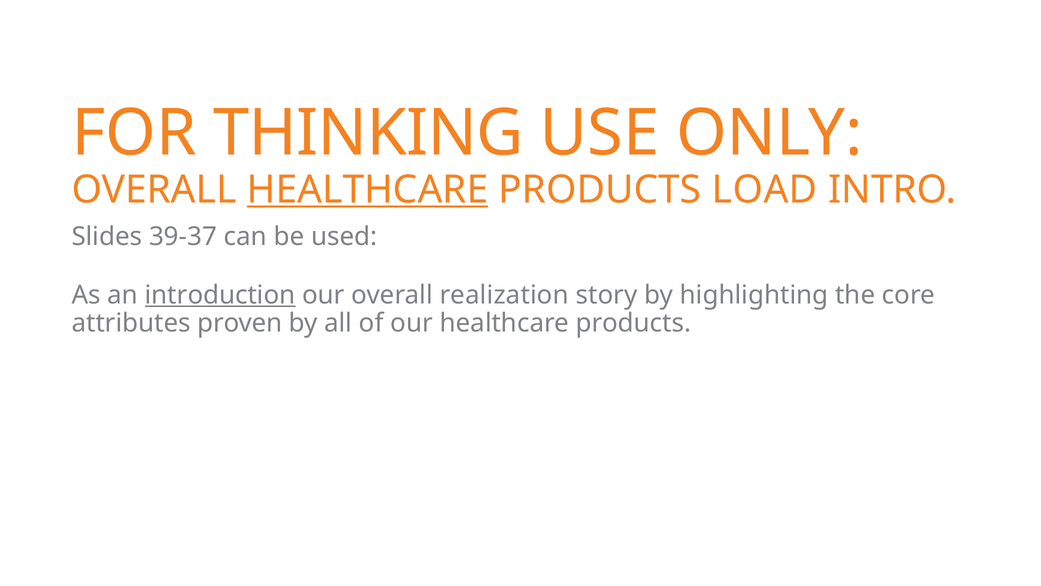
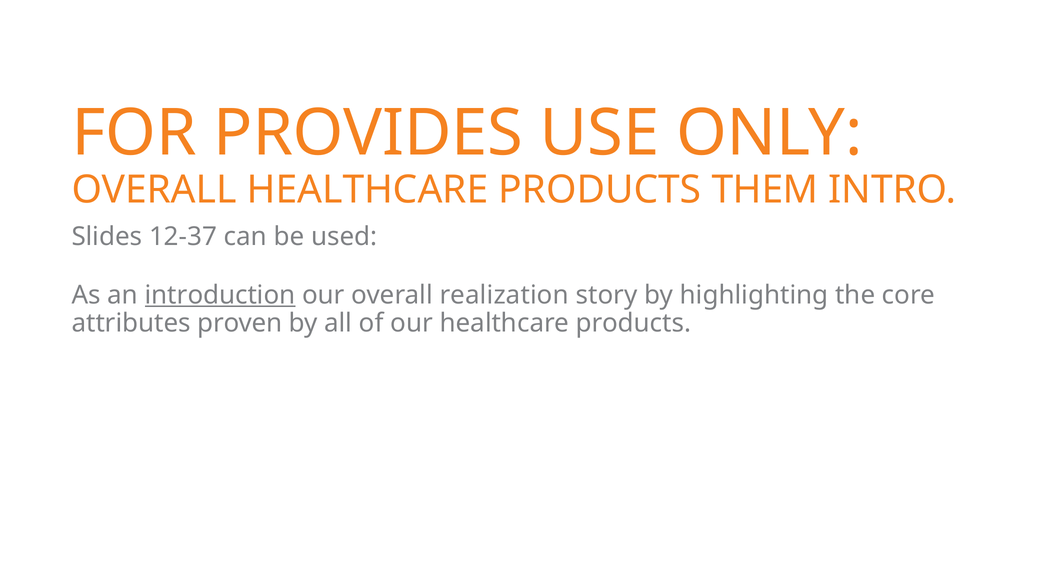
THINKING: THINKING -> PROVIDES (368, 133)
HEALTHCARE underline: present -> none (368, 189)
LOAD: LOAD -> THEM (765, 189)
39-37: 39-37 -> 12-37 (183, 236)
